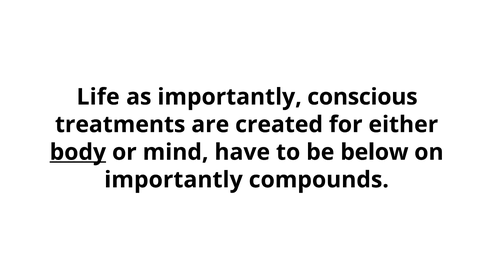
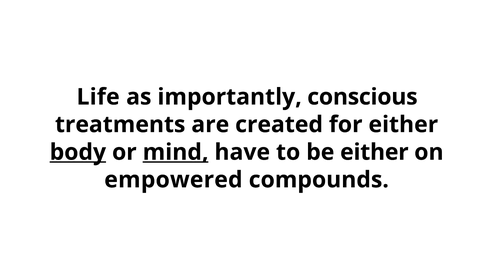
mind underline: none -> present (176, 152)
be below: below -> either (374, 152)
importantly: importantly -> empowered (173, 180)
